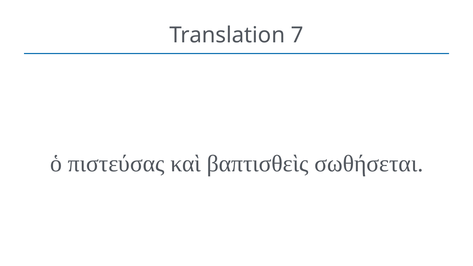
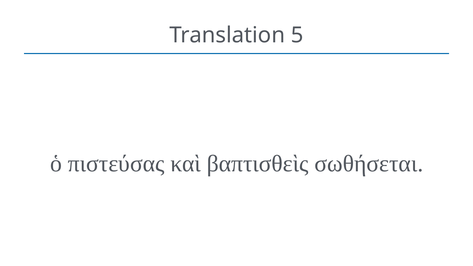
7: 7 -> 5 (297, 35)
